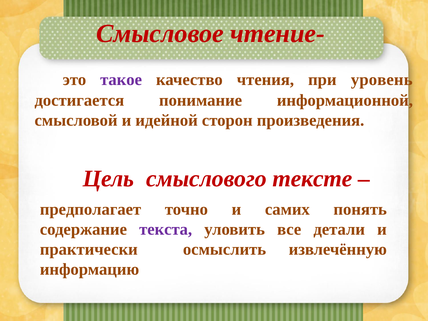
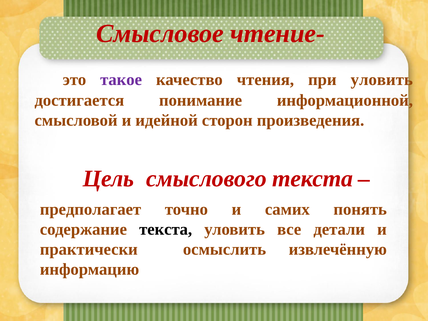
при уровень: уровень -> уловить (382, 80)
смыслового тексте: тексте -> текста (313, 179)
текста colour: purple -> black (166, 229)
